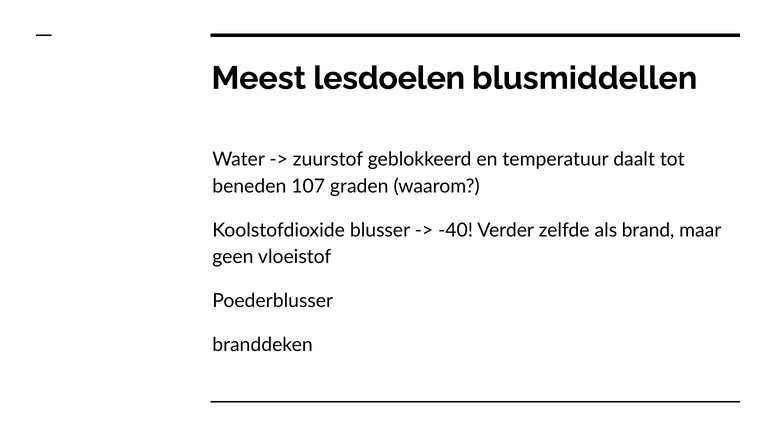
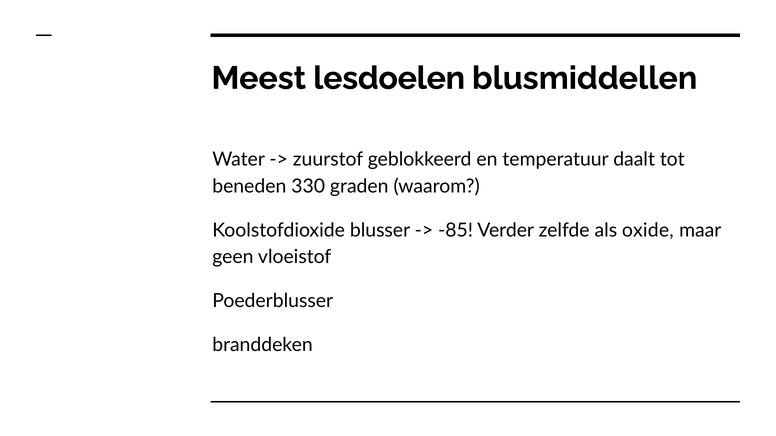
107: 107 -> 330 (308, 186)
-40: -40 -> -85 (456, 230)
brand: brand -> oxide (648, 230)
